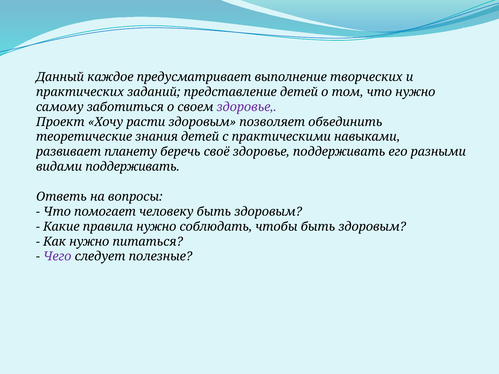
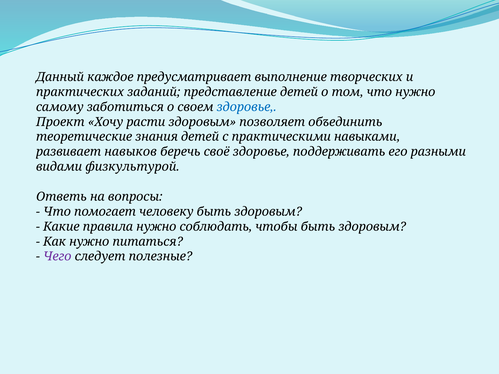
здоровье colour: purple -> blue (247, 107)
планету: планету -> навыков (131, 152)
видами поддерживать: поддерживать -> физкультурой (132, 167)
